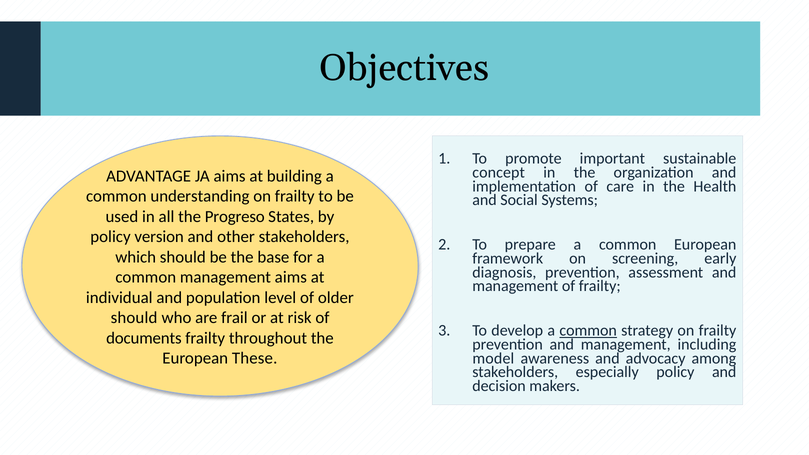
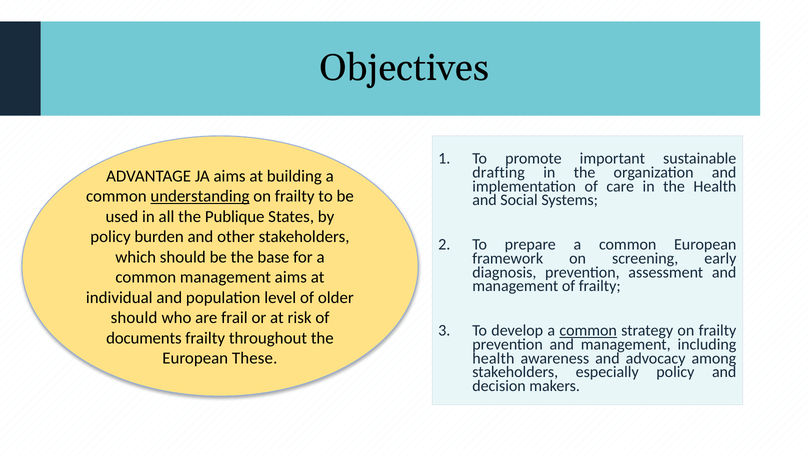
concept: concept -> drafting (499, 172)
understanding underline: none -> present (200, 196)
Progreso: Progreso -> Publique (235, 217)
version: version -> burden (159, 237)
model: model -> health (493, 358)
